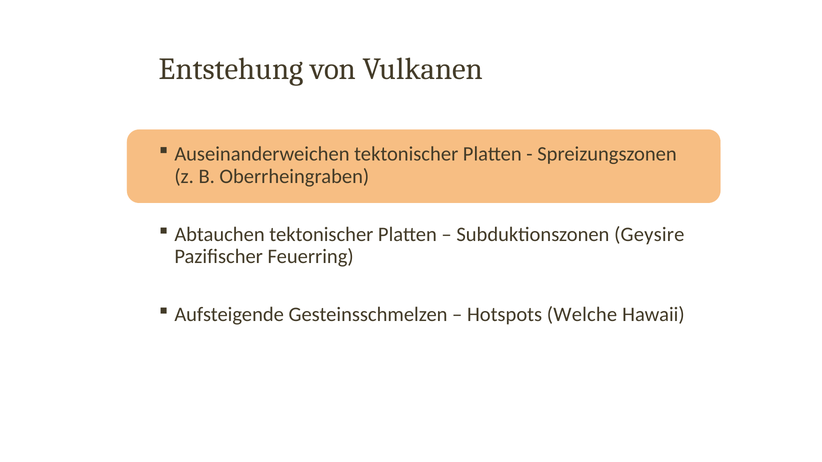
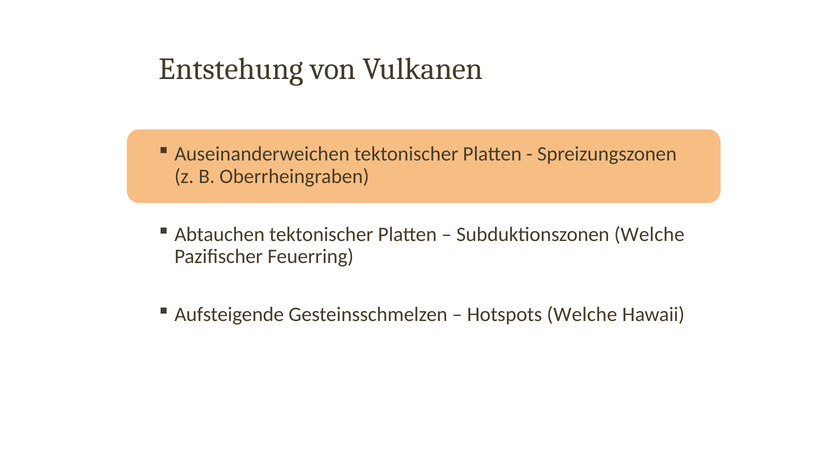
Subduktionszonen Geysire: Geysire -> Welche (649, 235)
